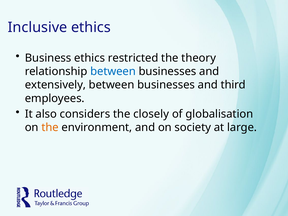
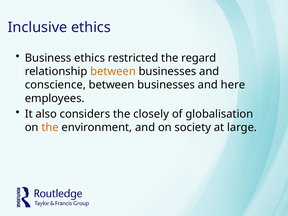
theory: theory -> regard (199, 58)
between colour: blue -> orange (113, 71)
extensively: extensively -> conscience (55, 85)
third: third -> here (233, 85)
